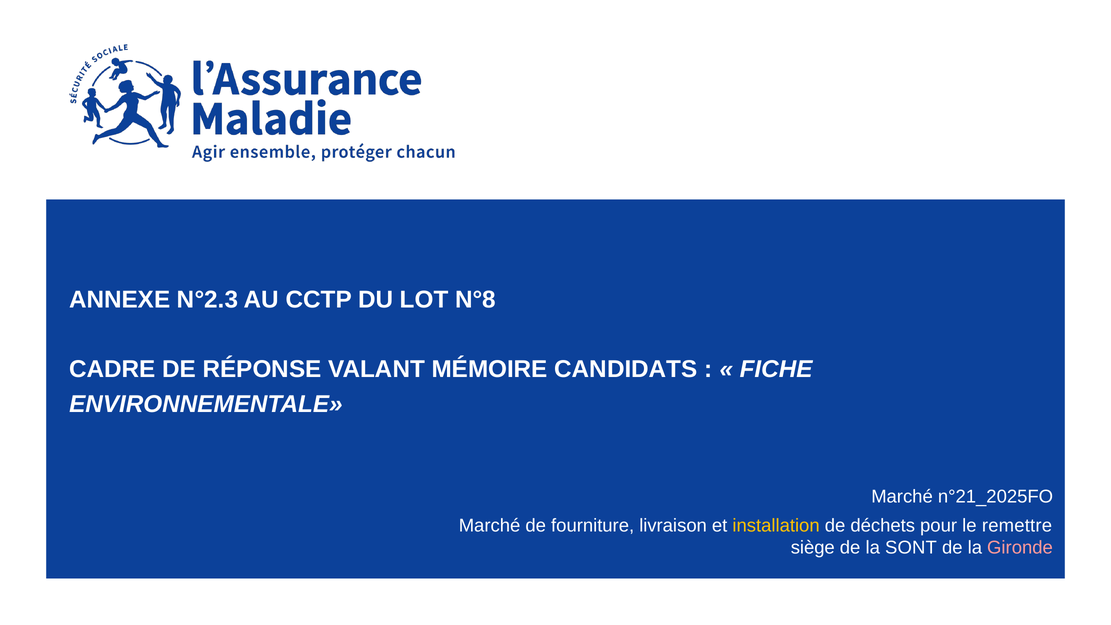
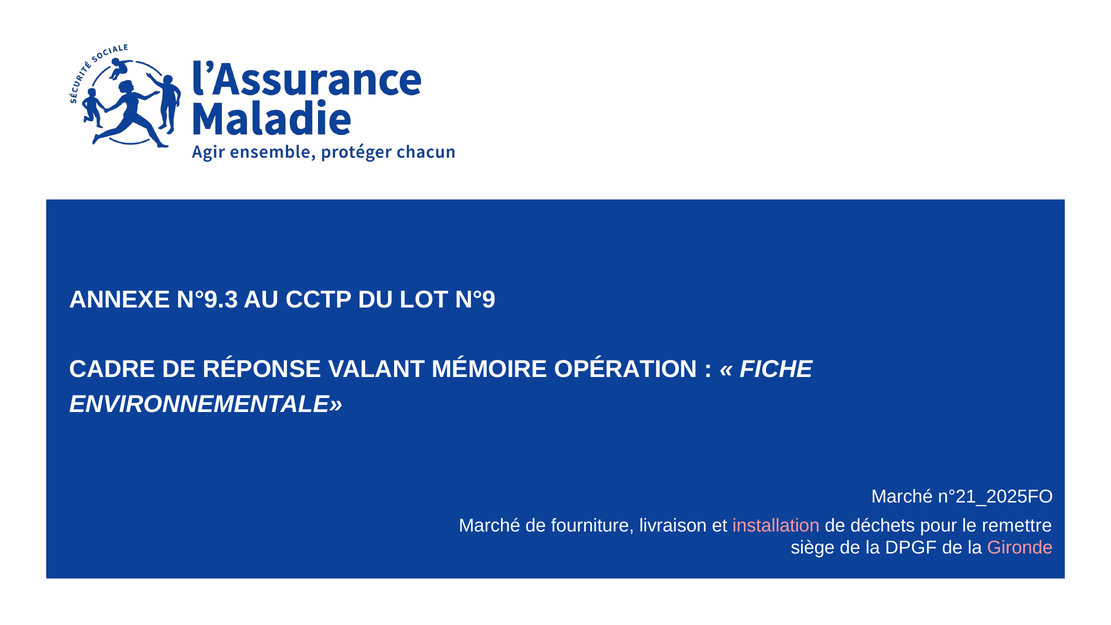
N°2.3: N°2.3 -> N°9.3 (208, 299)
N°8: N°8 -> N°9 (476, 299)
CANDIDATS: CANDIDATS -> OPÉRATION (626, 369)
installation colour: yellow -> pink (776, 525)
SONT: SONT -> DPGF (911, 548)
